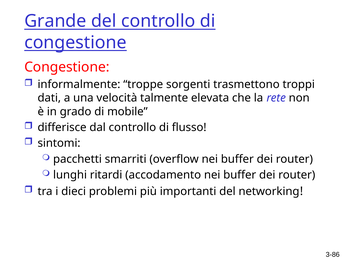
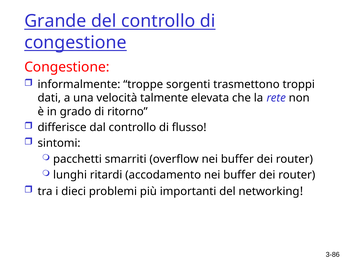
mobile: mobile -> ritorno (127, 112)
